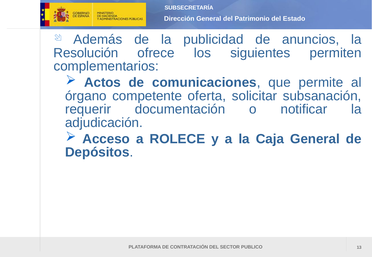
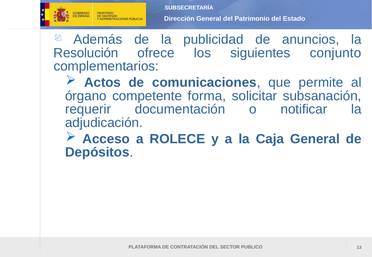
permiten: permiten -> conjunto (336, 53)
oferta: oferta -> forma (207, 96)
